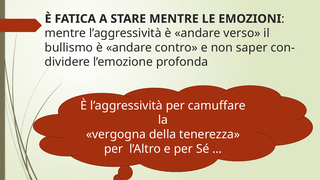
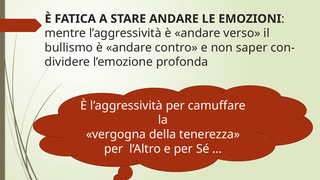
STARE MENTRE: MENTRE -> ANDARE (174, 19)
